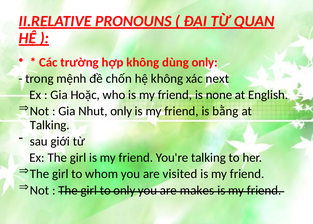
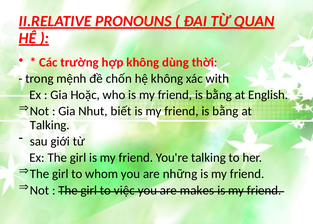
dùng only: only -> thời (205, 62)
next: next -> with (217, 79)
none: none -> bằng (219, 95)
Nhut only: only -> biết (121, 111)
visited: visited -> những (180, 174)
to only: only -> việc (124, 190)
